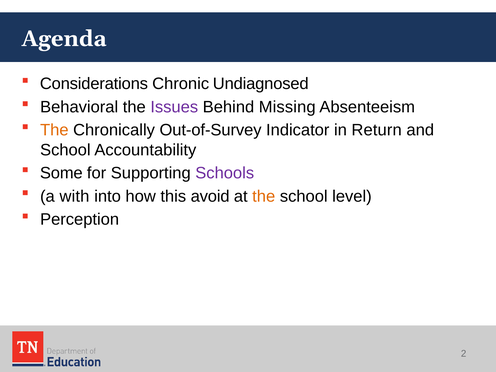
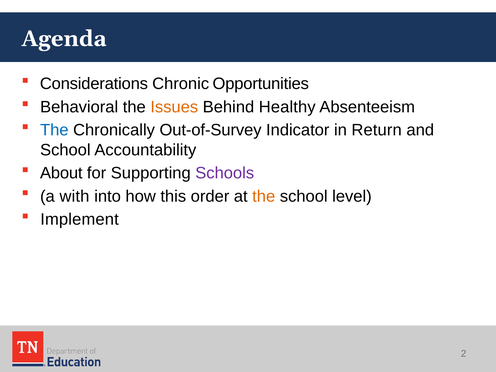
Undiagnosed: Undiagnosed -> Opportunities (261, 84)
Issues colour: purple -> orange (174, 107)
Missing: Missing -> Healthy (287, 107)
The colour: orange -> blue (54, 130)
Some: Some -> About (61, 173)
avoid: avoid -> order (210, 196)
Perception: Perception -> Implement (80, 219)
